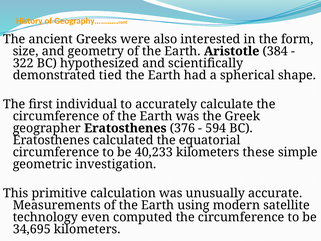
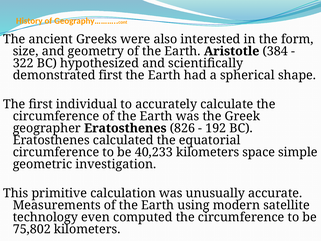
demonstrated tied: tied -> first (111, 75)
376: 376 -> 826 (182, 128)
594: 594 -> 192 (216, 128)
these: these -> space (259, 152)
34,695: 34,695 -> 75,802 (32, 229)
